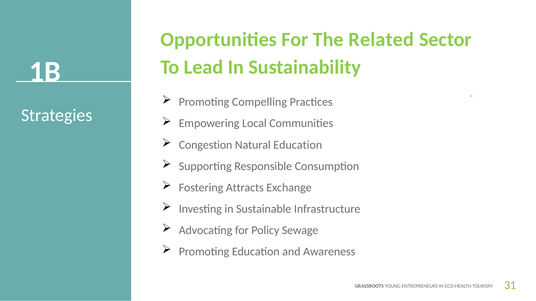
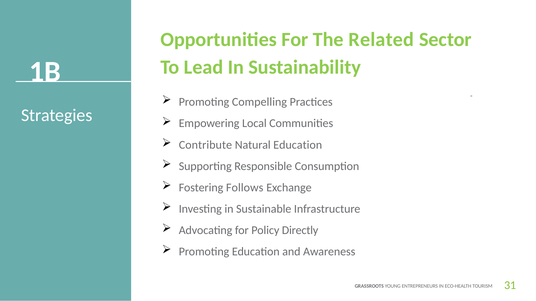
Congestion: Congestion -> Contribute (205, 145)
Attracts: Attracts -> Follows (245, 188)
Sewage: Sewage -> Directly (300, 231)
